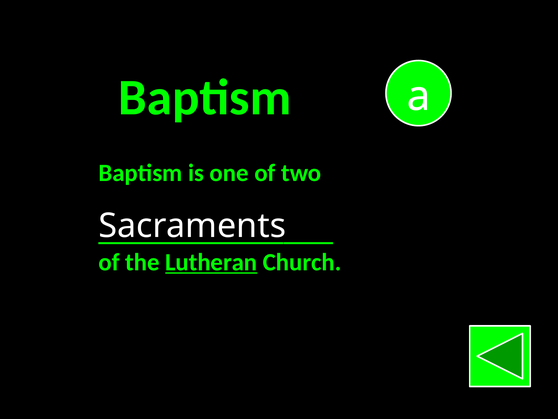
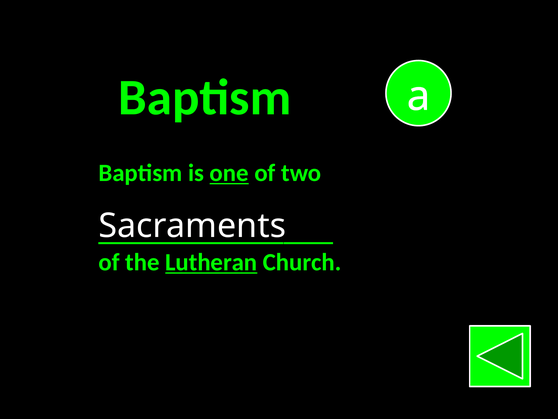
one underline: none -> present (229, 173)
